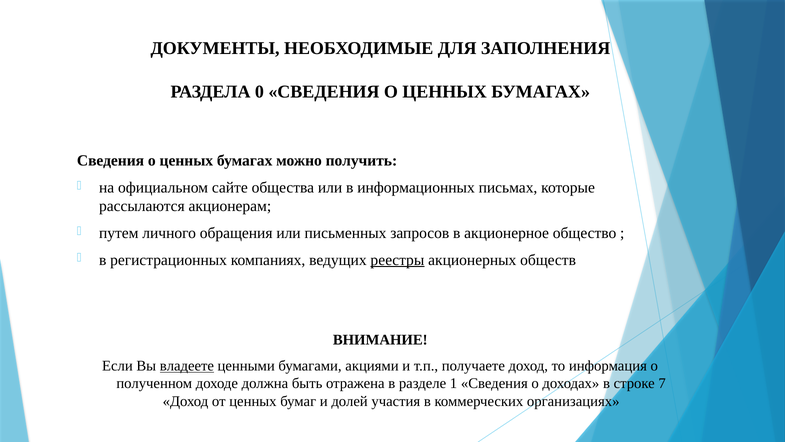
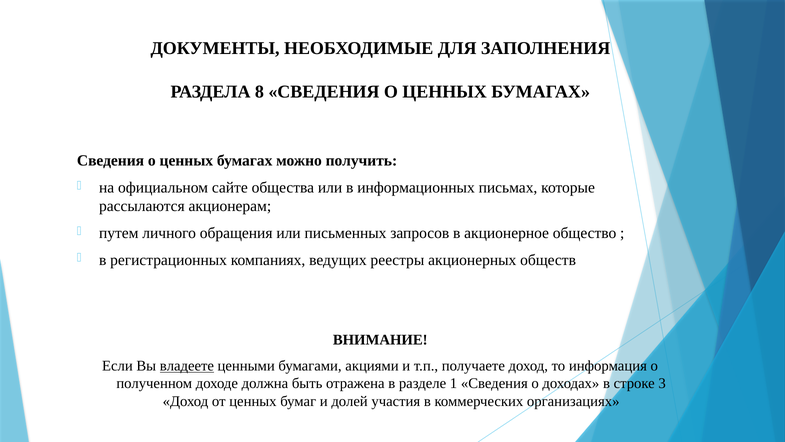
0: 0 -> 8 (259, 92)
реестры underline: present -> none (397, 260)
7: 7 -> 3 (662, 383)
